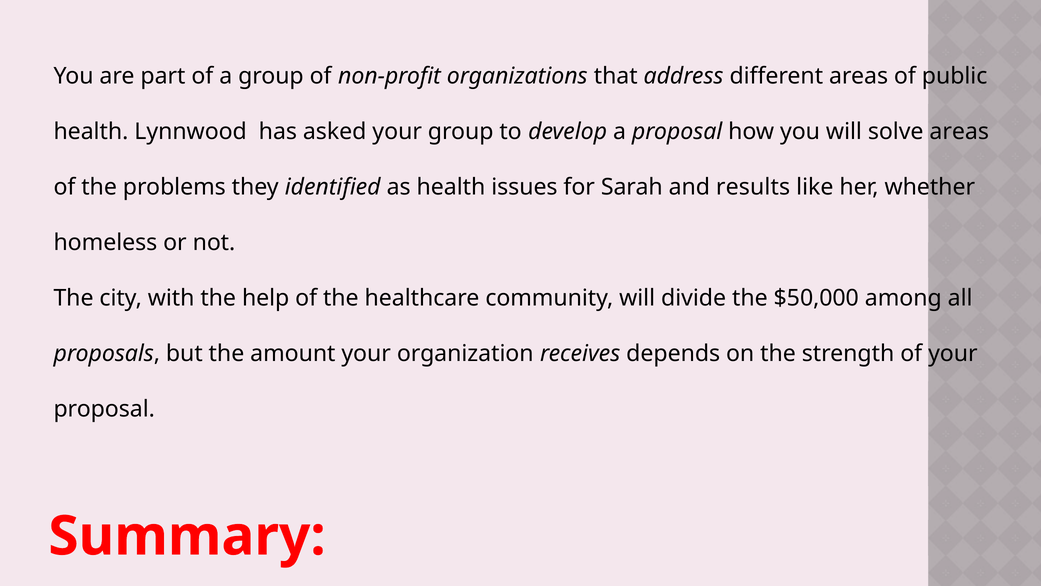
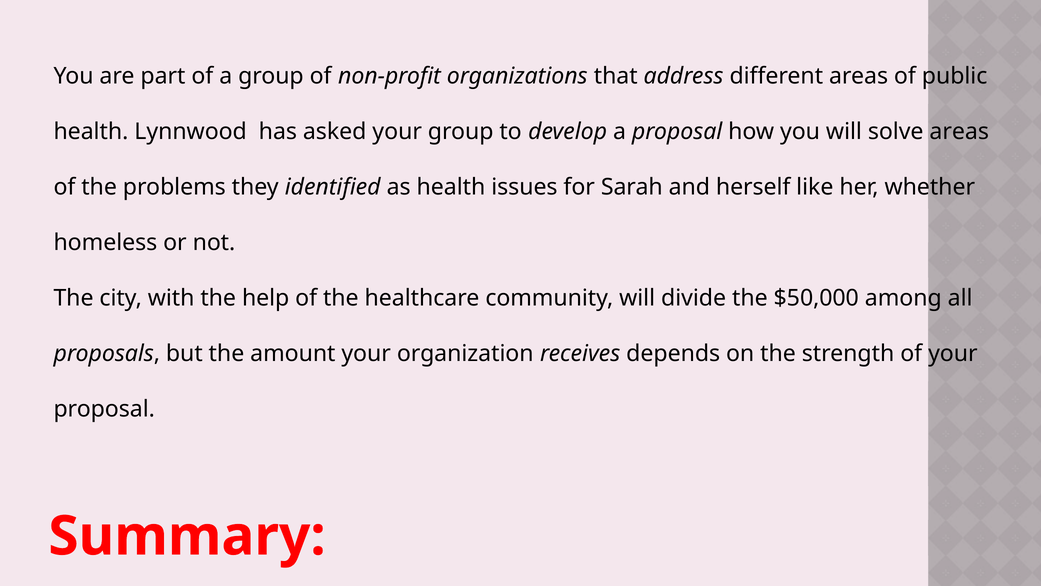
results: results -> herself (753, 187)
